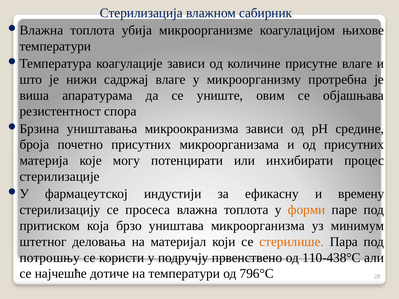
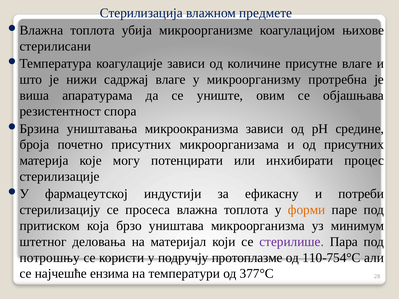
сабирник: сабирник -> предмете (266, 13)
температури: температури -> стерилисани (55, 46)
времену: времену -> потреби (361, 194)
стерилише colour: orange -> purple (292, 242)
првенствено: првенствено -> протоплазме (247, 258)
110-438°С: 110-438°С -> 110-754°С (332, 258)
дотиче: дотиче -> ензима (110, 274)
796°С: 796°С -> 377°С (257, 274)
